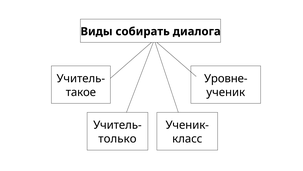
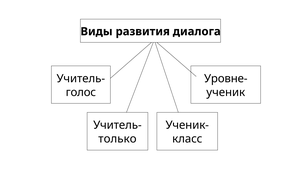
собирать: собирать -> развития (143, 31)
такое: такое -> голос (81, 92)
